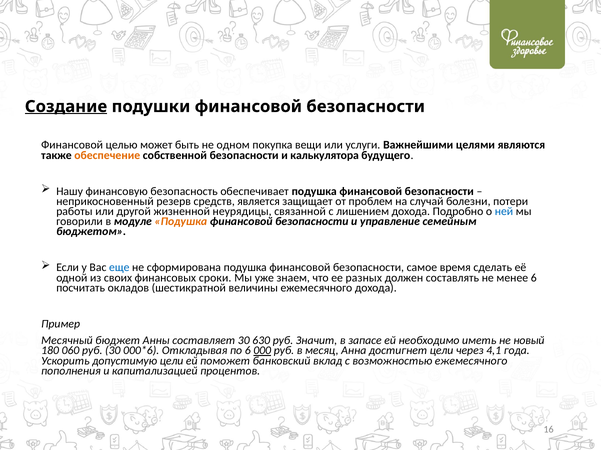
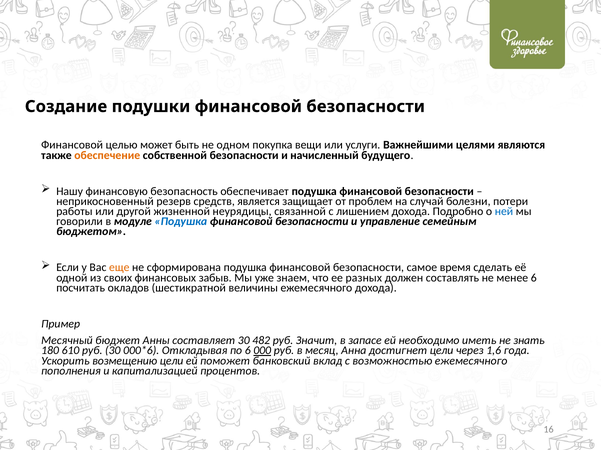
Создание underline: present -> none (66, 107)
калькулятора: калькулятора -> начисленный (325, 155)
Подушка colour: orange -> blue (181, 222)
еще colour: blue -> orange (119, 268)
сроки: сроки -> забыв (215, 278)
630: 630 -> 482 (261, 341)
новый: новый -> знать (529, 341)
060: 060 -> 610 (71, 351)
4,1: 4,1 -> 1,6 (494, 351)
допустимую: допустимую -> возмещению (125, 361)
